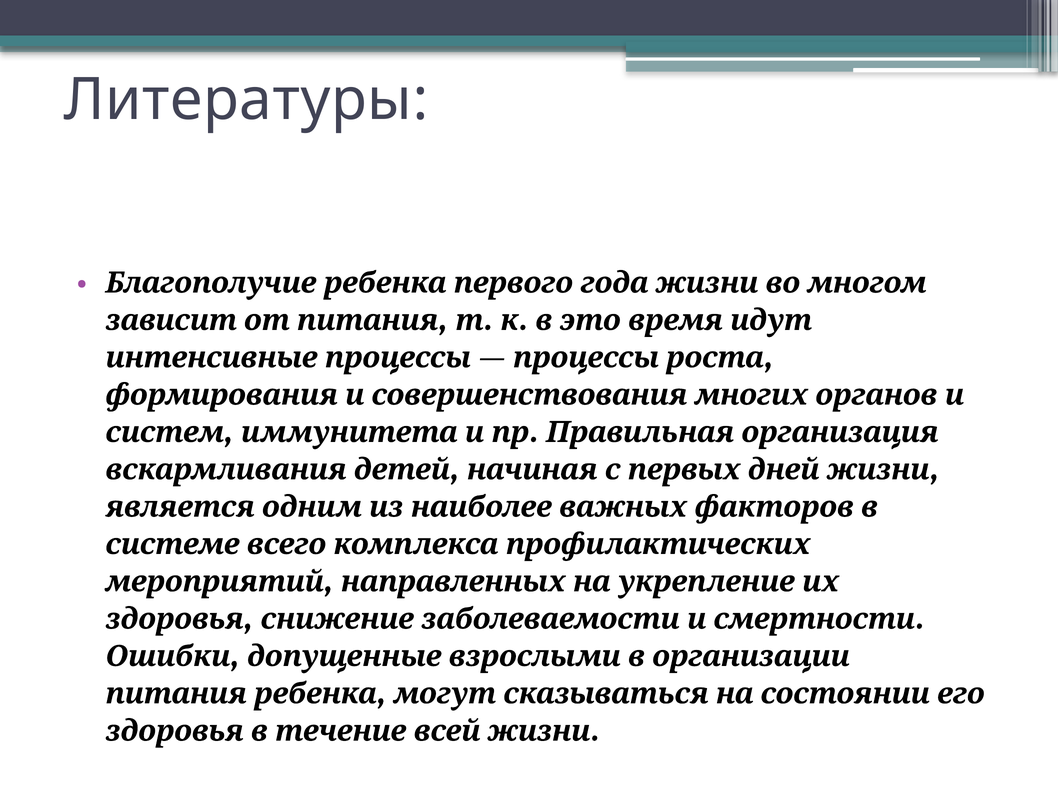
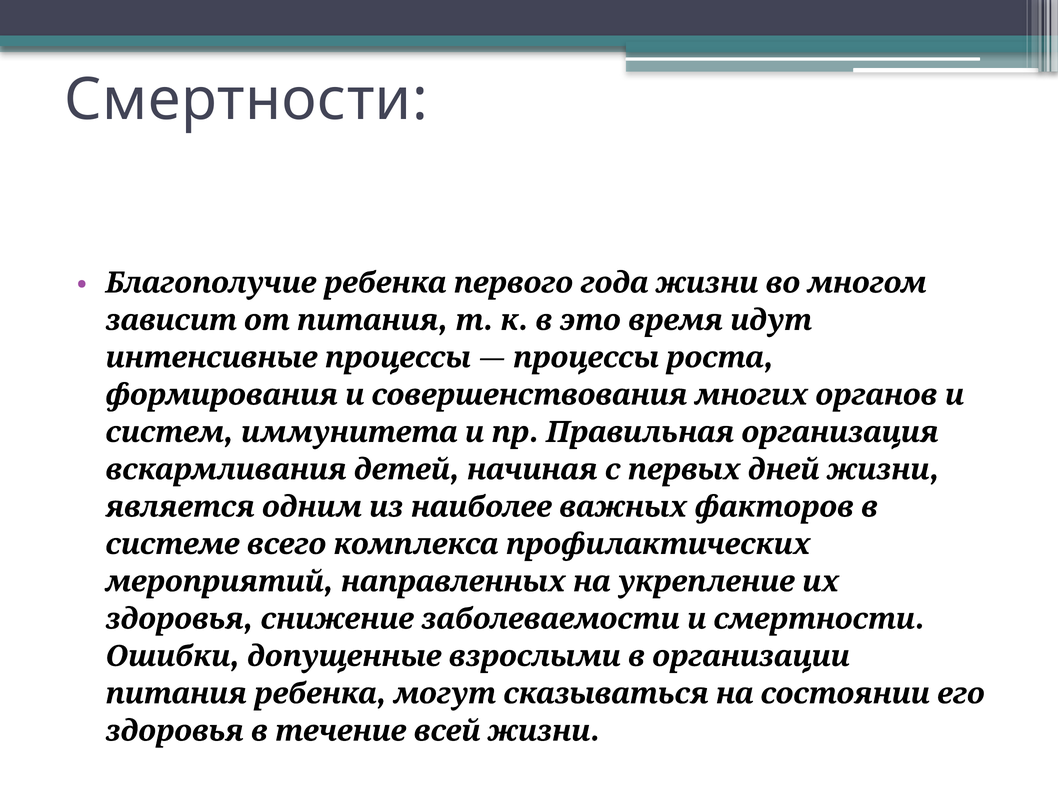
Литературы: Литературы -> Смертности (246, 100)
